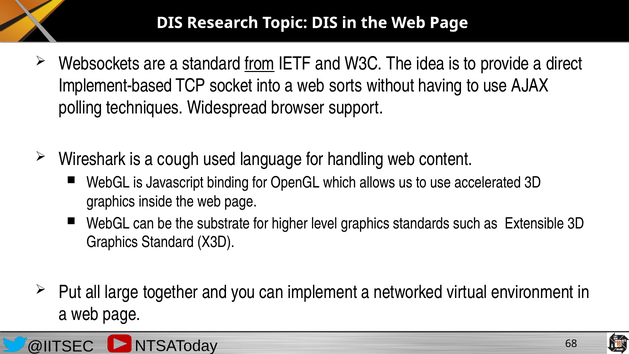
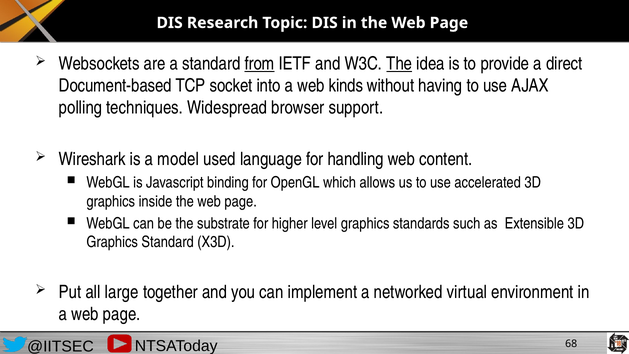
The underline: none -> present (399, 63)
Implement-based: Implement-based -> Document-based (115, 86)
sorts: sorts -> kinds (346, 86)
cough: cough -> model (178, 159)
